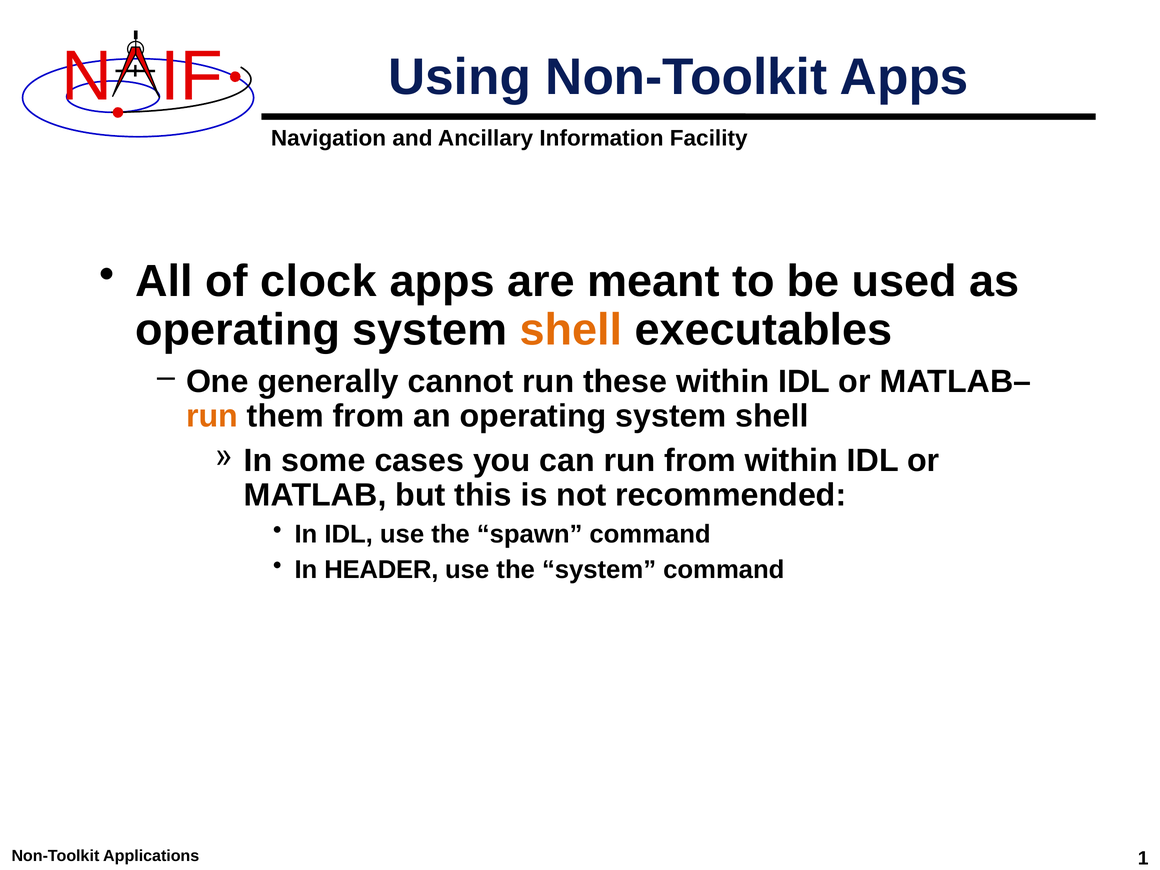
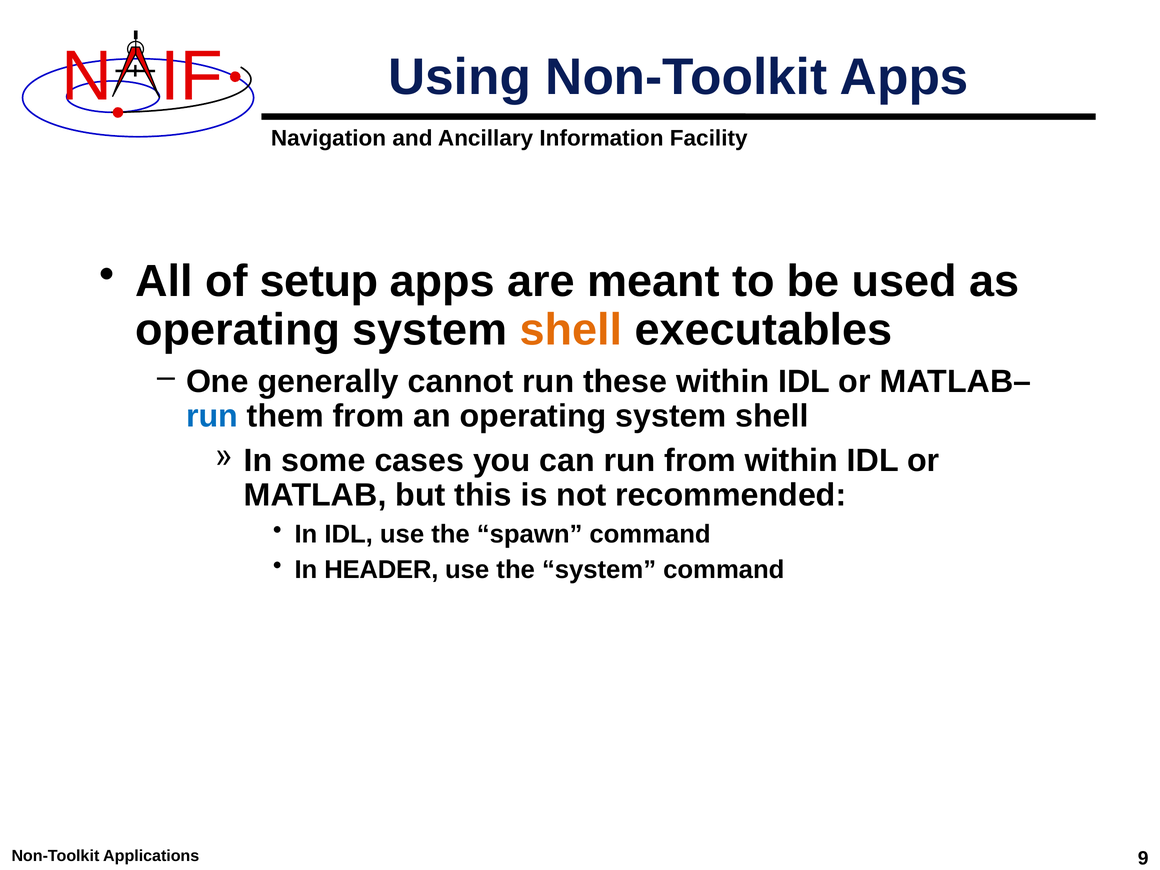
clock: clock -> setup (319, 281)
run colour: orange -> blue (212, 416)
1: 1 -> 9 (1143, 859)
